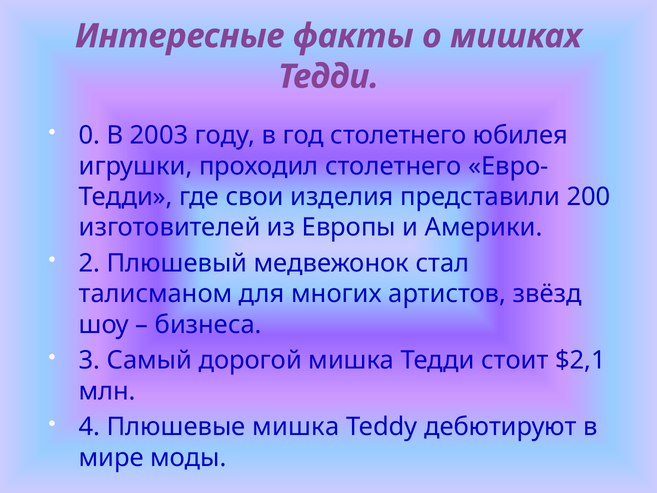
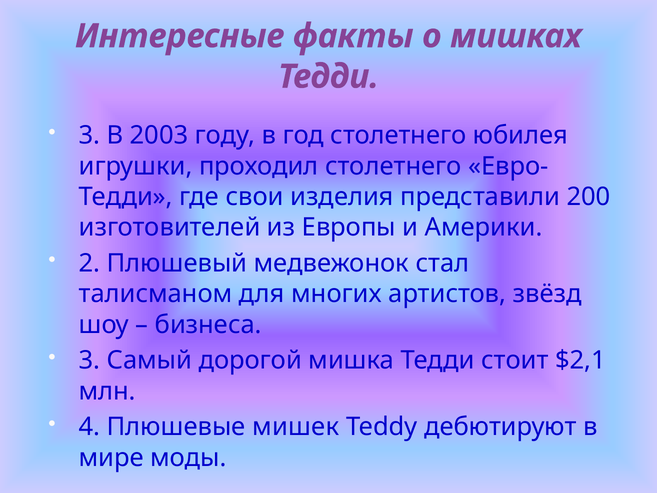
0: 0 -> 3 (89, 135)
Плюшевые мишка: мишка -> мишек (296, 427)
